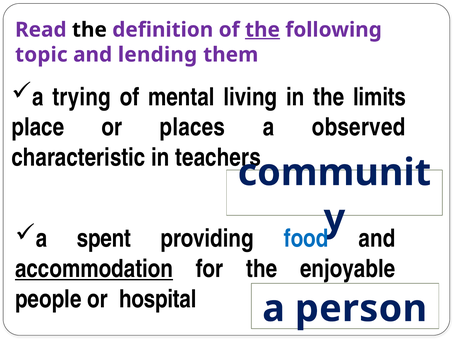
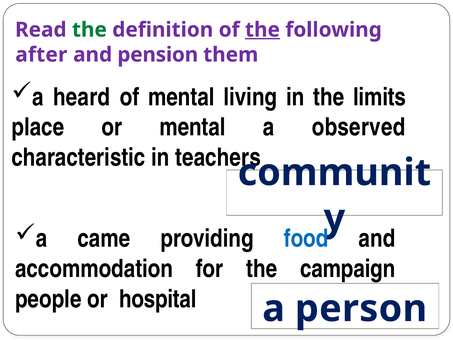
the colour: black -> green (89, 30)
topic: topic -> after (41, 55)
lending: lending -> pension (158, 55)
trying: trying -> heard (82, 97)
or places: places -> mental (193, 127)
spent: spent -> came (104, 239)
accommodation underline: present -> none (94, 269)
enjoyable: enjoyable -> campaign (348, 269)
